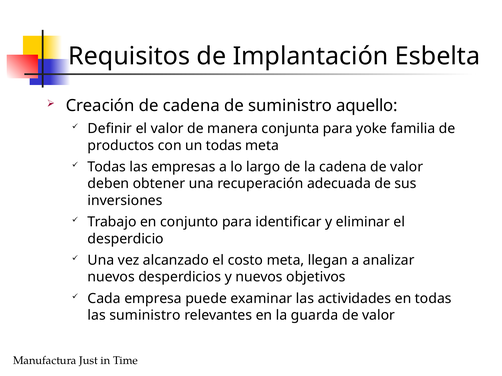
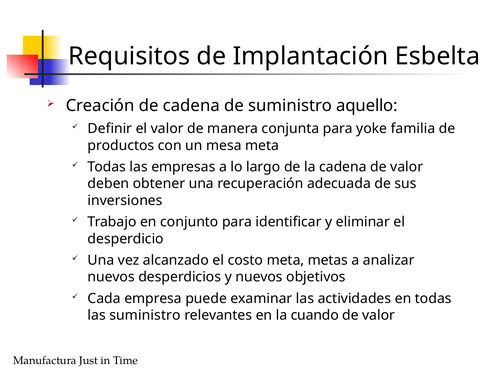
un todas: todas -> mesa (224, 146)
llegan: llegan -> metas (328, 261)
guarda: guarda -> cuando (315, 316)
